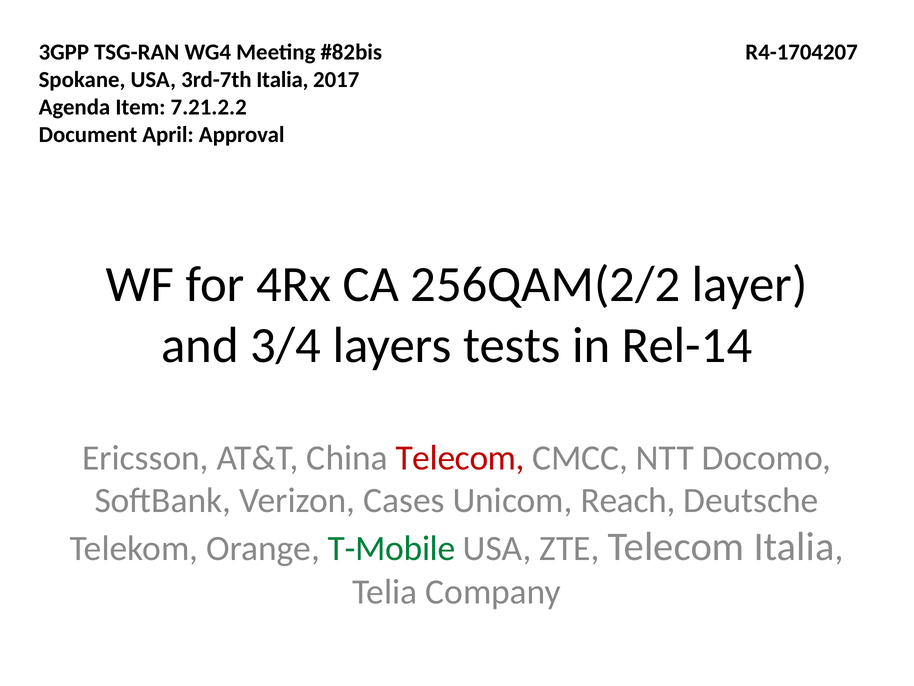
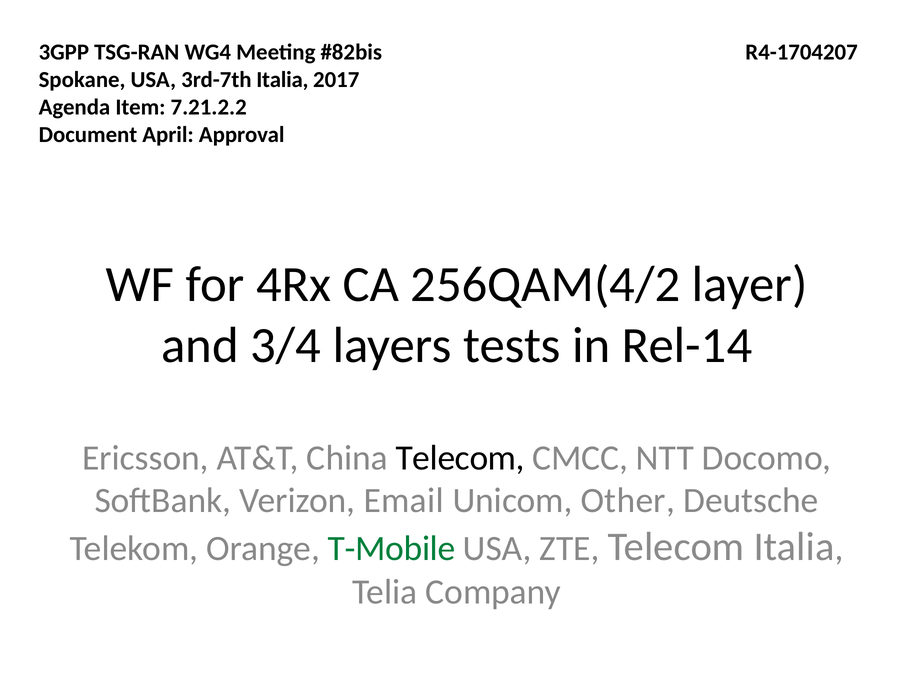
256QAM(2/2: 256QAM(2/2 -> 256QAM(4/2 (545, 284)
Telecom colour: red -> black (460, 458)
Cases: Cases -> Email (404, 500)
Reach: Reach -> Other (628, 500)
